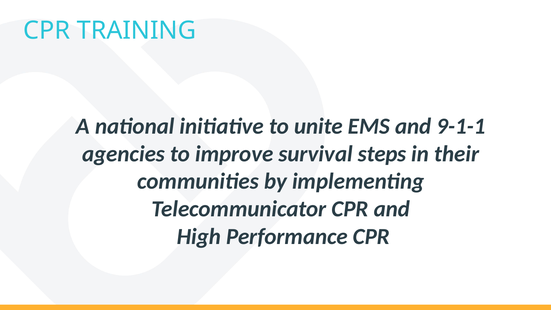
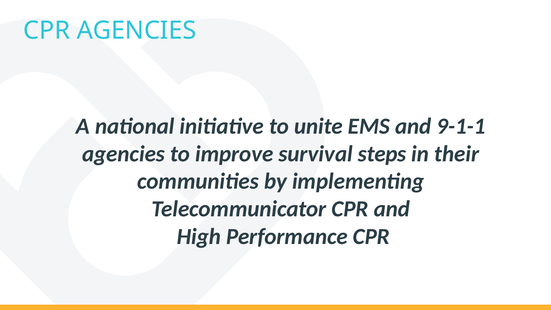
CPR TRAINING: TRAINING -> AGENCIES (136, 31)
